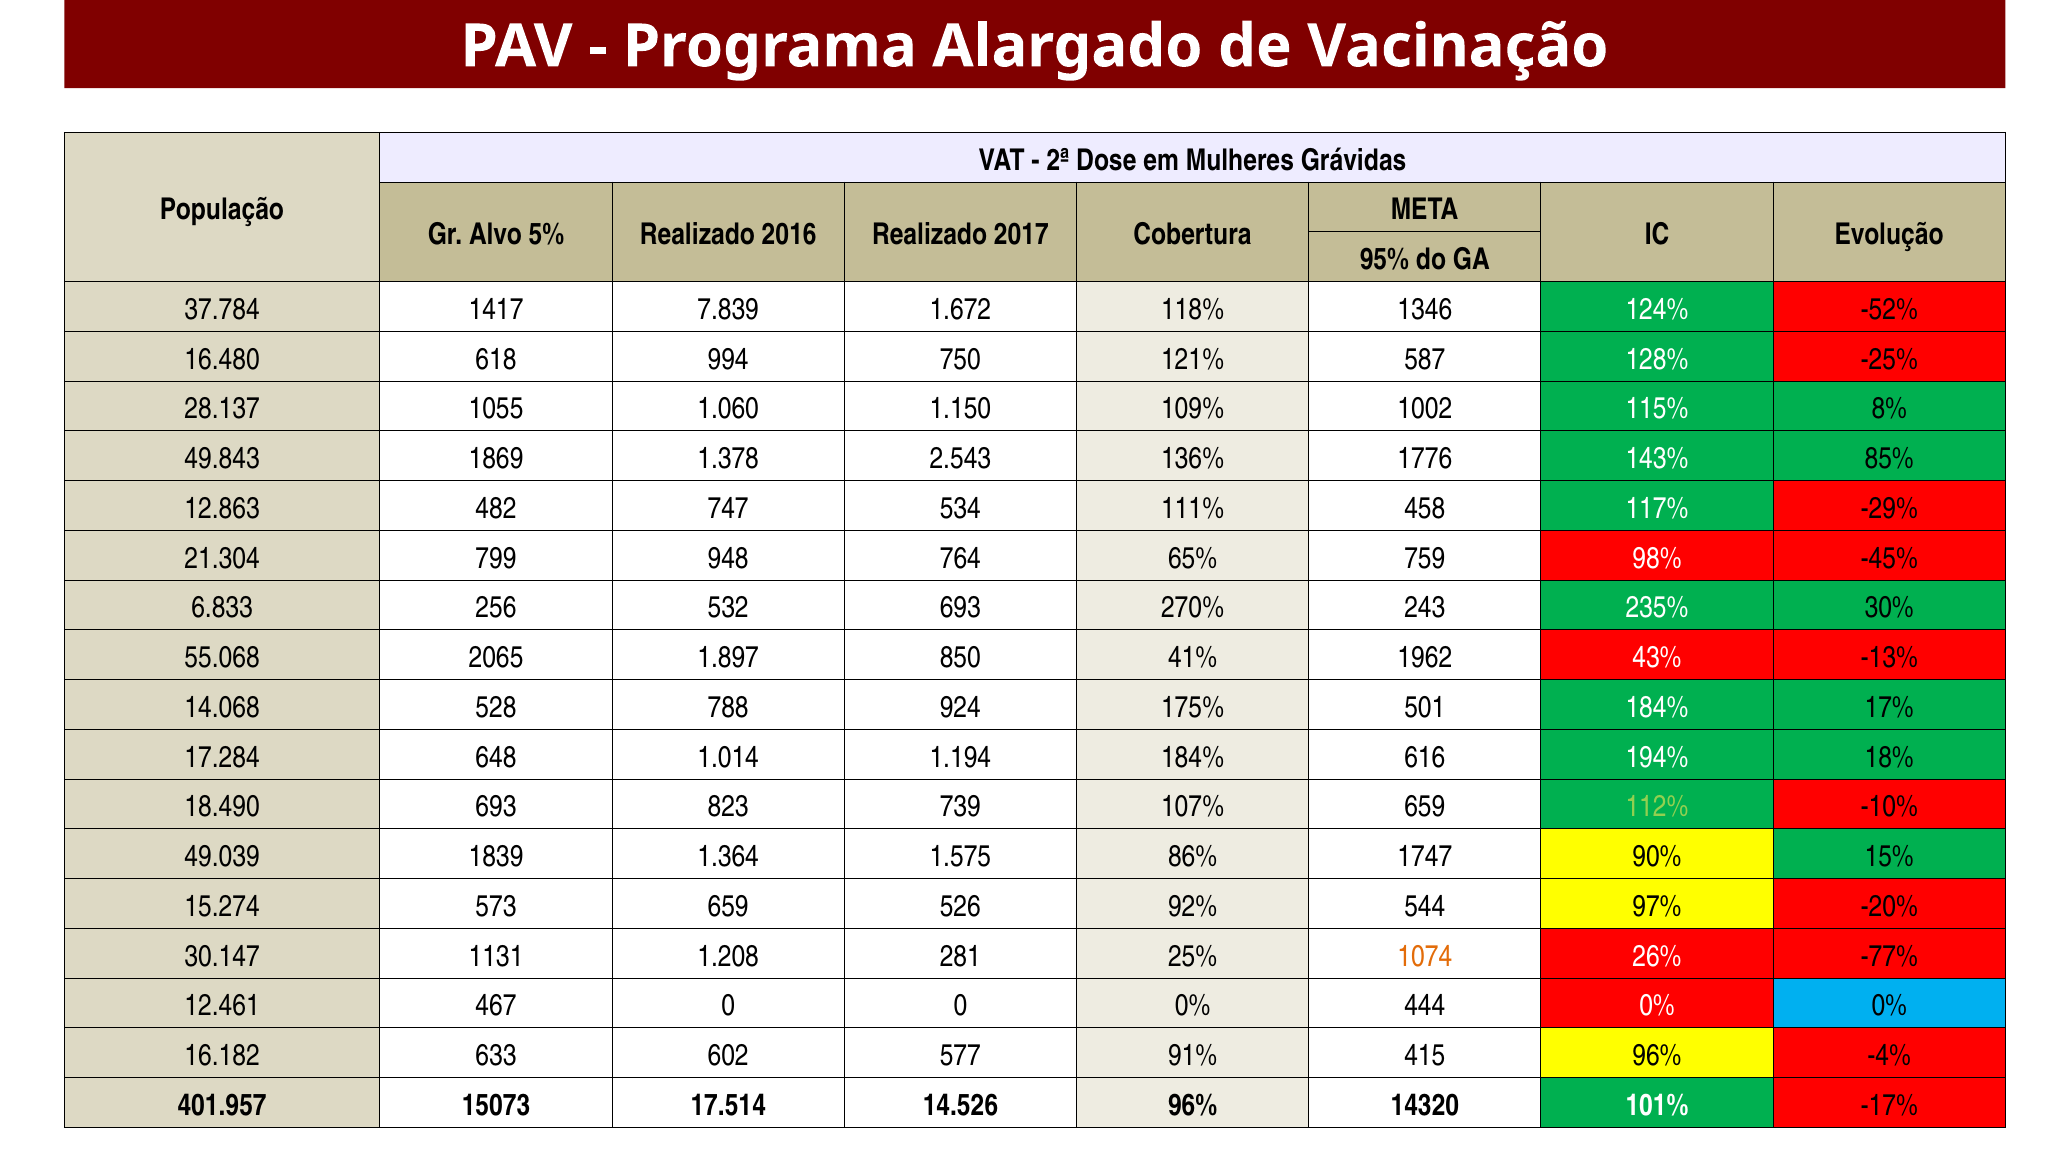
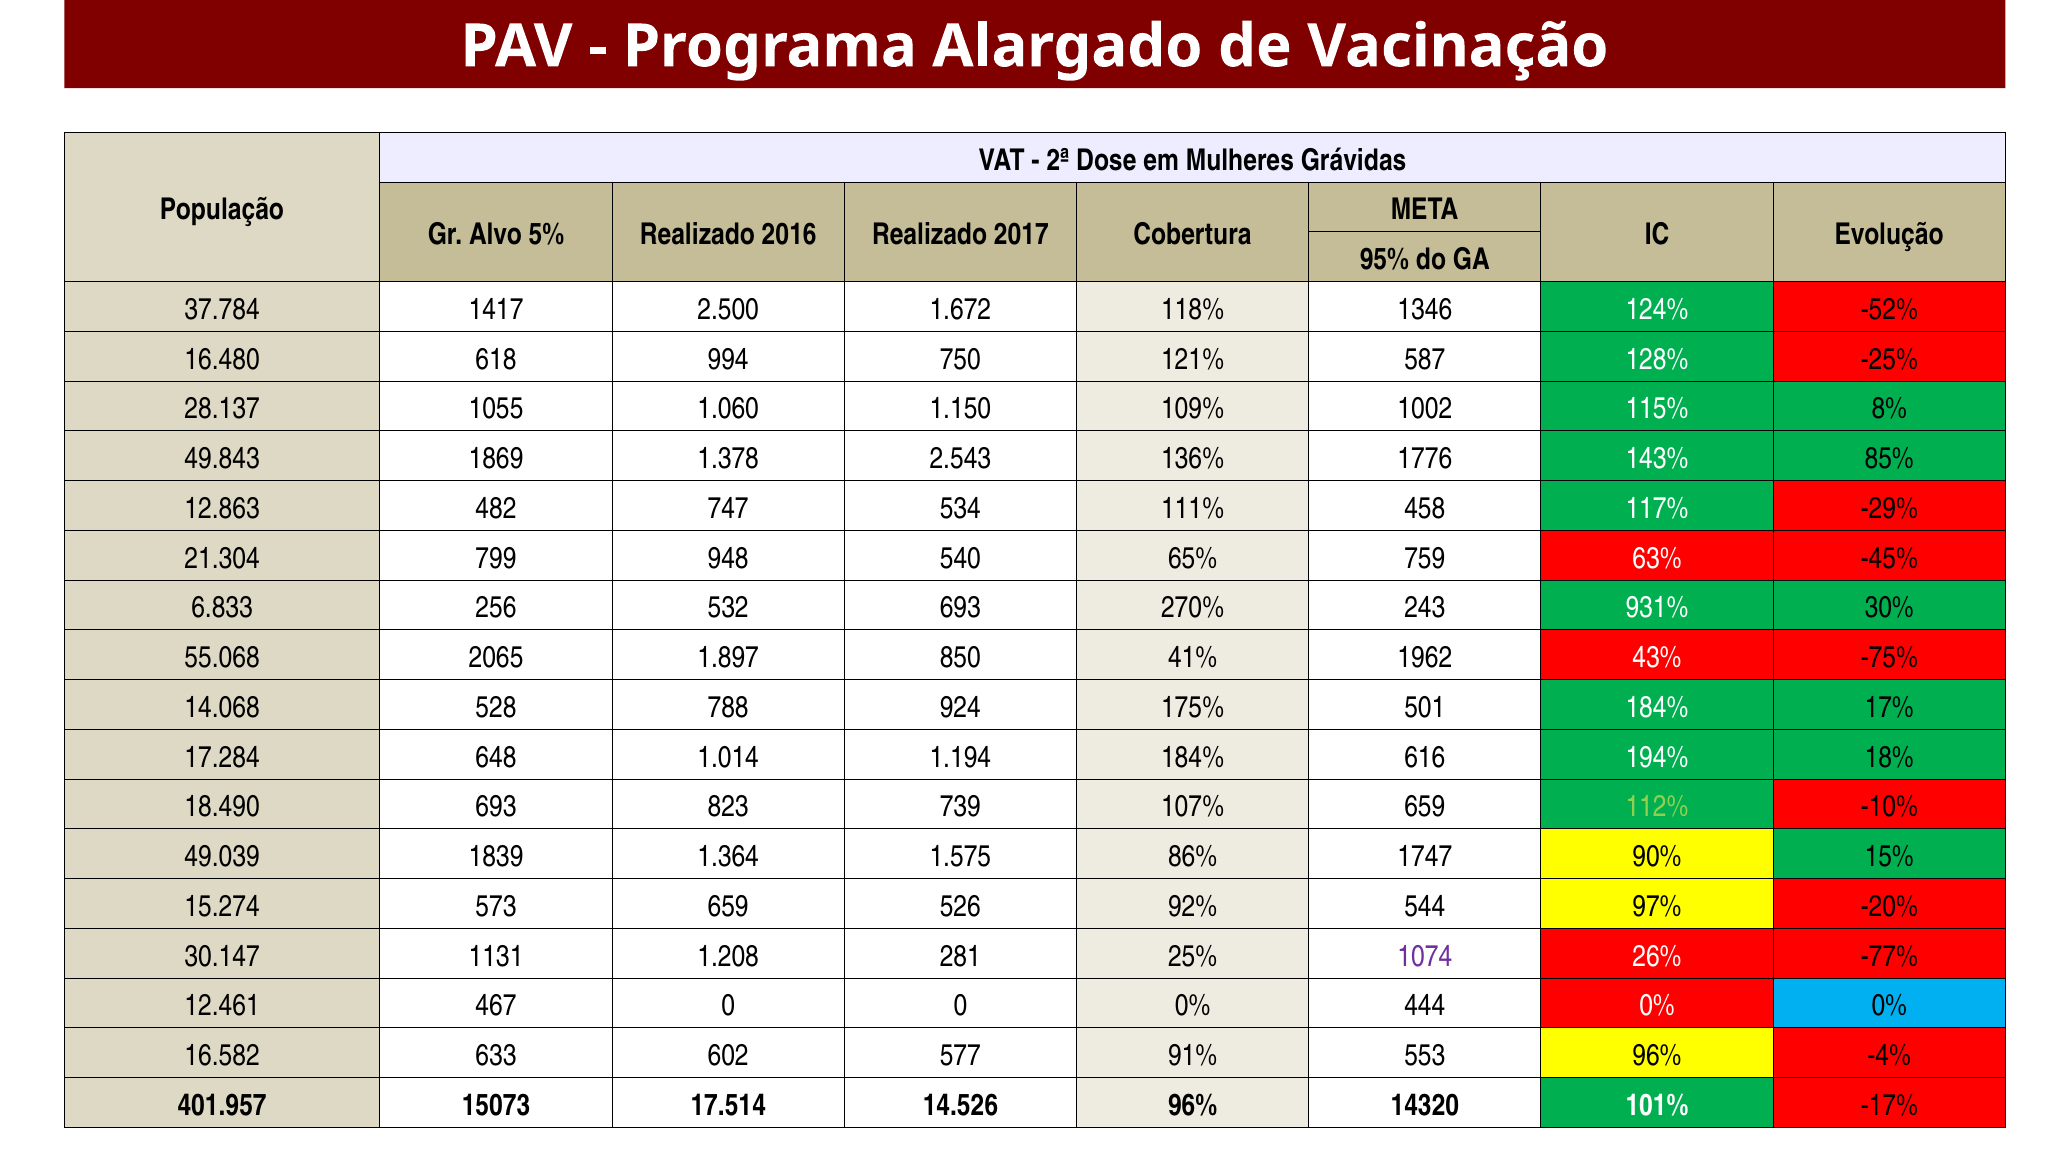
7.839: 7.839 -> 2.500 (728, 310)
764: 764 -> 540 (960, 558)
98%: 98% -> 63% (1657, 558)
235%: 235% -> 931% (1657, 608)
-13%: -13% -> -75% (1889, 658)
1074 colour: orange -> purple (1425, 956)
16.182: 16.182 -> 16.582 (222, 1056)
415: 415 -> 553 (1425, 1056)
